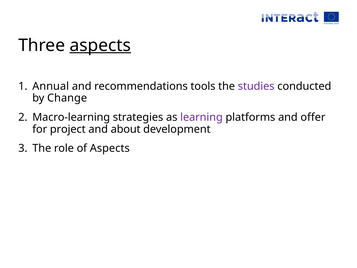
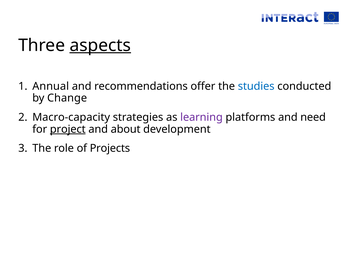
tools: tools -> offer (203, 86)
studies colour: purple -> blue (256, 86)
Macro-learning: Macro-learning -> Macro-capacity (71, 117)
offer: offer -> need (313, 117)
project underline: none -> present (68, 129)
of Aspects: Aspects -> Projects (110, 148)
